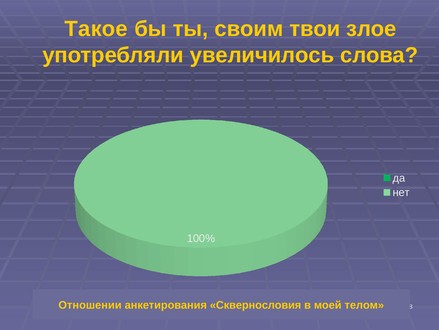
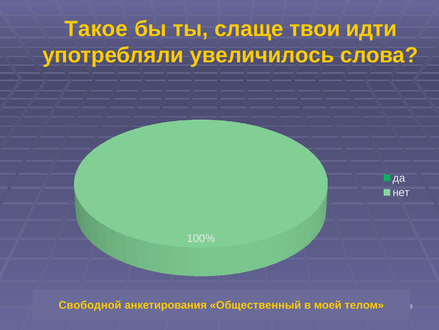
своим: своим -> слаще (249, 29)
злое: злое -> идти (371, 29)
Отношении: Отношении -> Свободной (90, 304)
Сквернословия: Сквернословия -> Общественный (255, 304)
